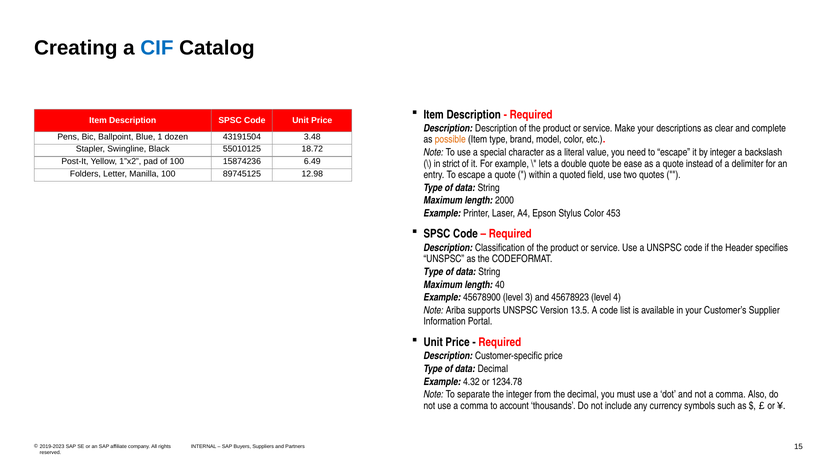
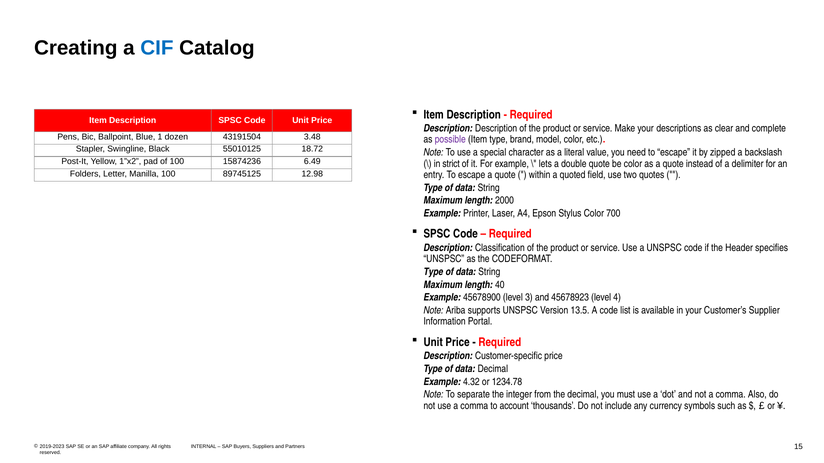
possible colour: orange -> purple (450, 140)
by integer: integer -> zipped (723, 153)
be ease: ease -> color (633, 164)
453: 453 -> 700 (613, 214)
